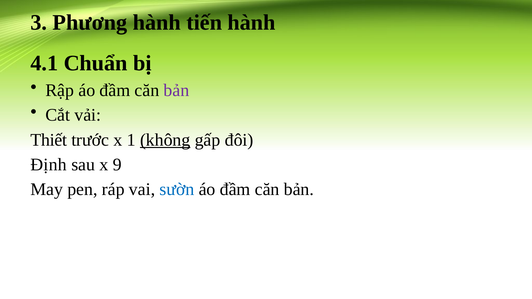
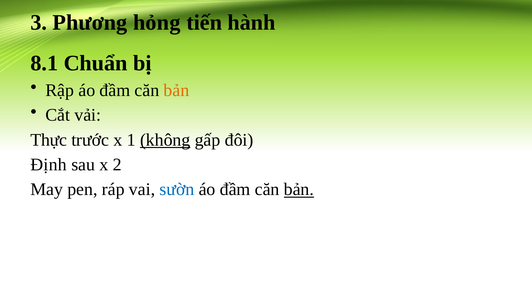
Phương hành: hành -> hỏng (157, 23)
4.1: 4.1 -> 8.1 (44, 63)
bản colour: purple -> orange (176, 90)
Thiết: Thiết -> Thực (49, 140)
9: 9 -> 2 (117, 165)
bản underline: none -> present (299, 190)
